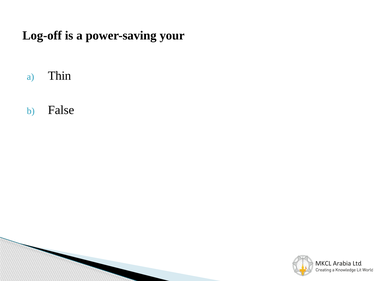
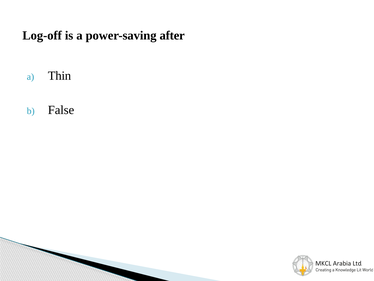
your: your -> after (172, 35)
